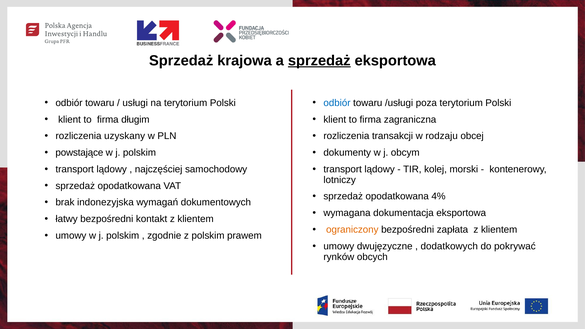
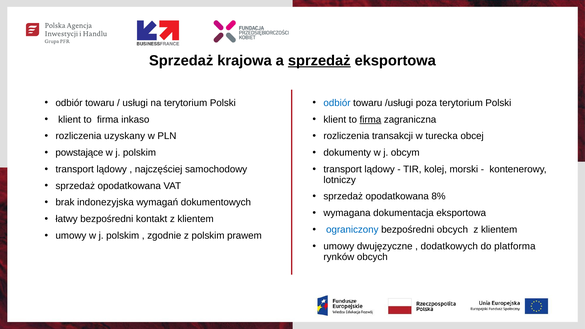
długim: długim -> inkaso (135, 119)
firma underline: none -> present (370, 119)
rodzaju: rodzaju -> turecka (442, 136)
4%: 4% -> 8% (439, 196)
ograniczony colour: orange -> blue (352, 230)
bezpośredni zapłata: zapłata -> obcych (452, 230)
pokrywać: pokrywać -> platforma (515, 246)
